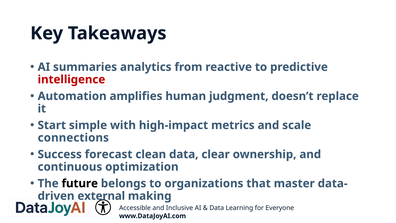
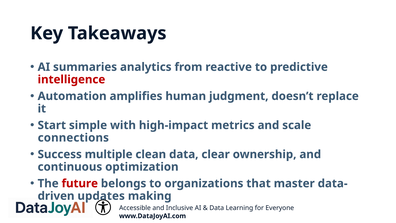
forecast: forecast -> multiple (109, 154)
future colour: black -> red (80, 183)
external: external -> updates (101, 196)
